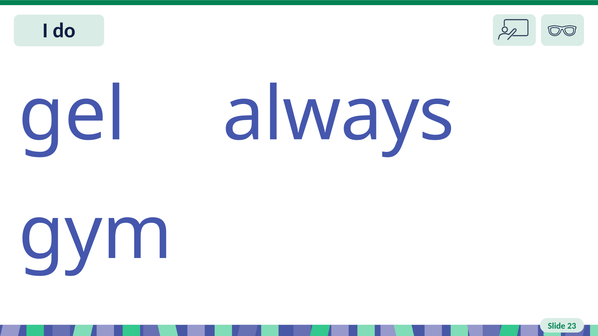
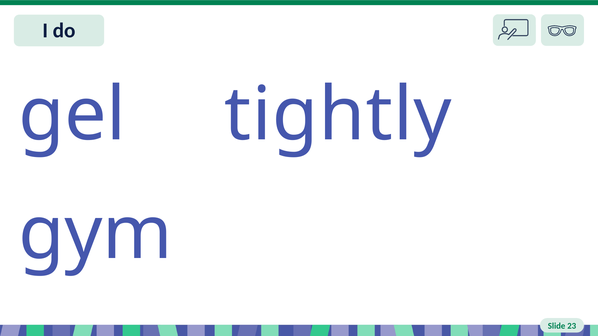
always: always -> tightly (338, 115)
